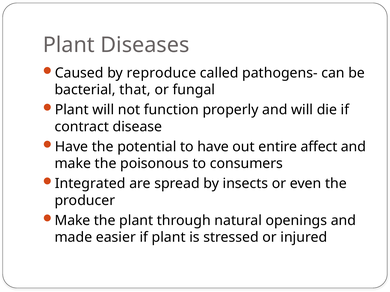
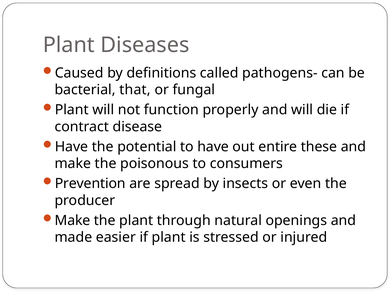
reproduce: reproduce -> definitions (161, 73)
affect: affect -> these (319, 147)
Integrated: Integrated -> Prevention (90, 184)
